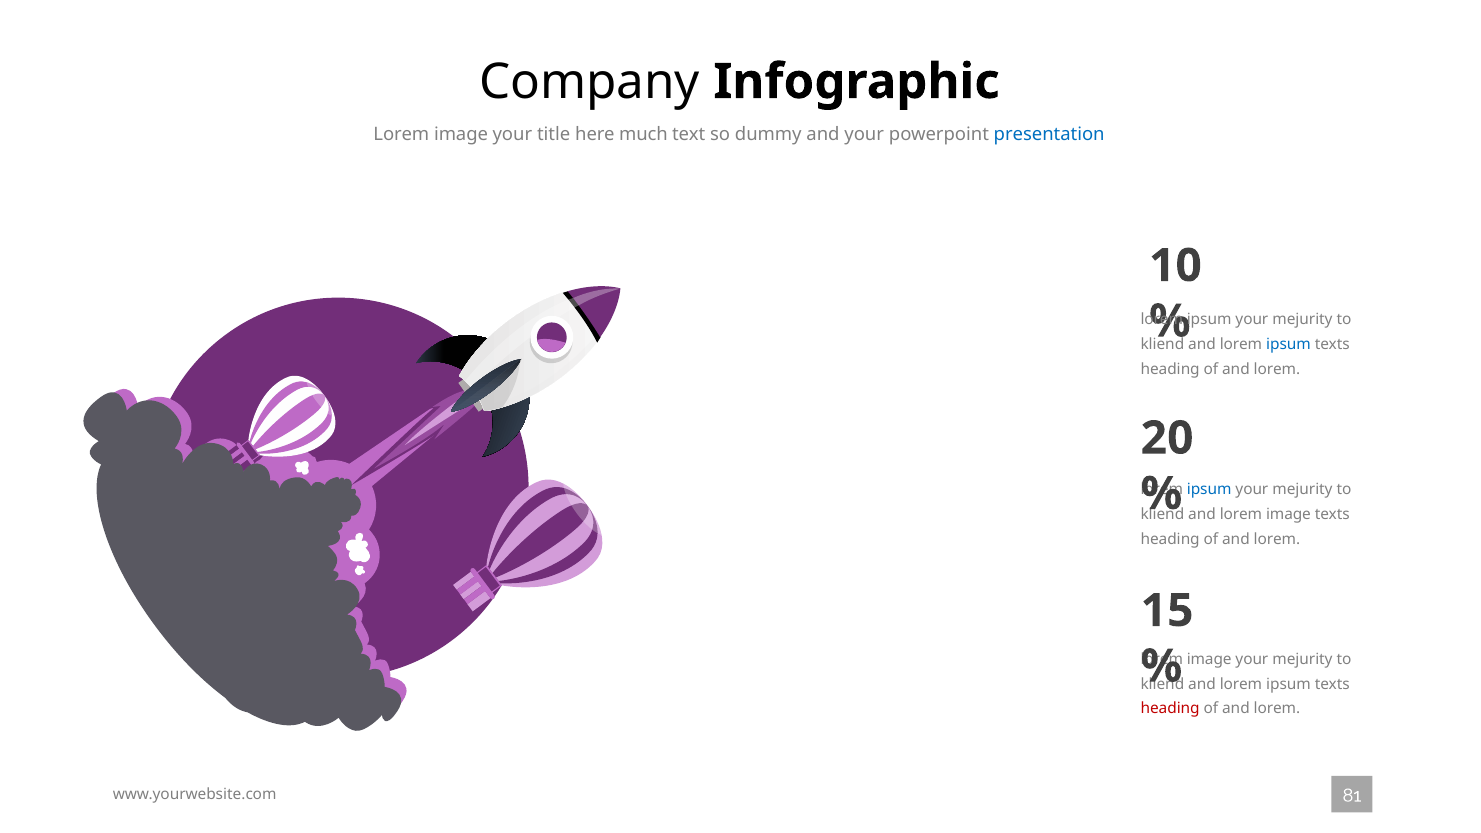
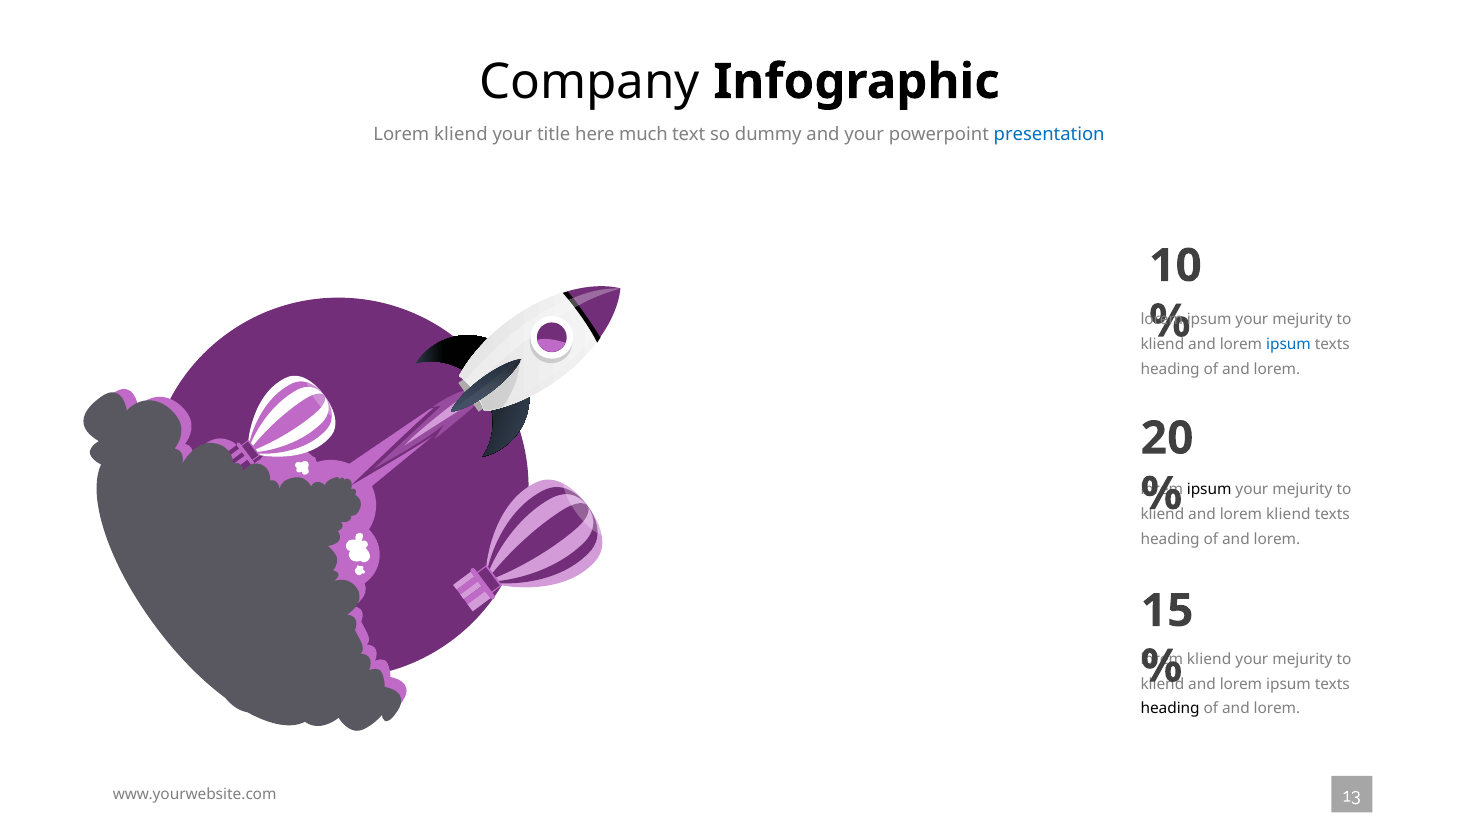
image: image -> kliend (461, 134)
ipsum colour: blue -> black (1209, 490)
and lorem image: image -> kliend (1288, 514)
image: image -> kliend (1209, 660)
heading colour: red -> black (1170, 709)
81: 81 -> 13 (1352, 796)
